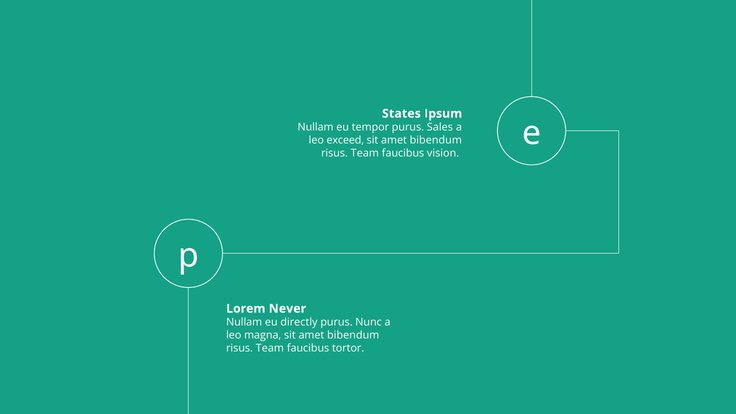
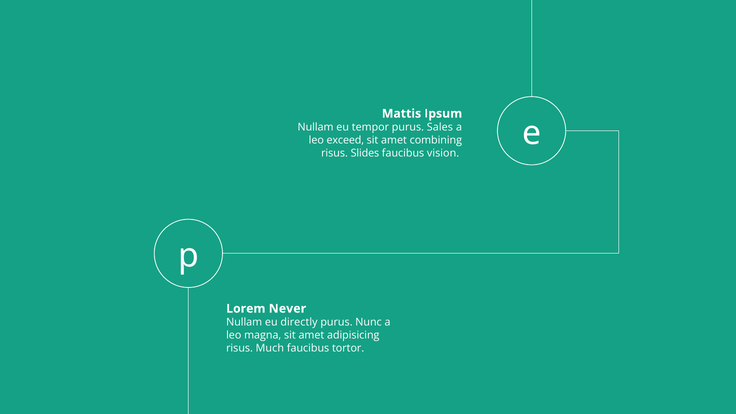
States: States -> Mattis (401, 114)
bibendum: bibendum -> combining (436, 140)
Team: Team -> Slides (365, 153)
magna sit amet bibendum: bibendum -> adipisicing (353, 335)
Team: Team -> Much (270, 348)
